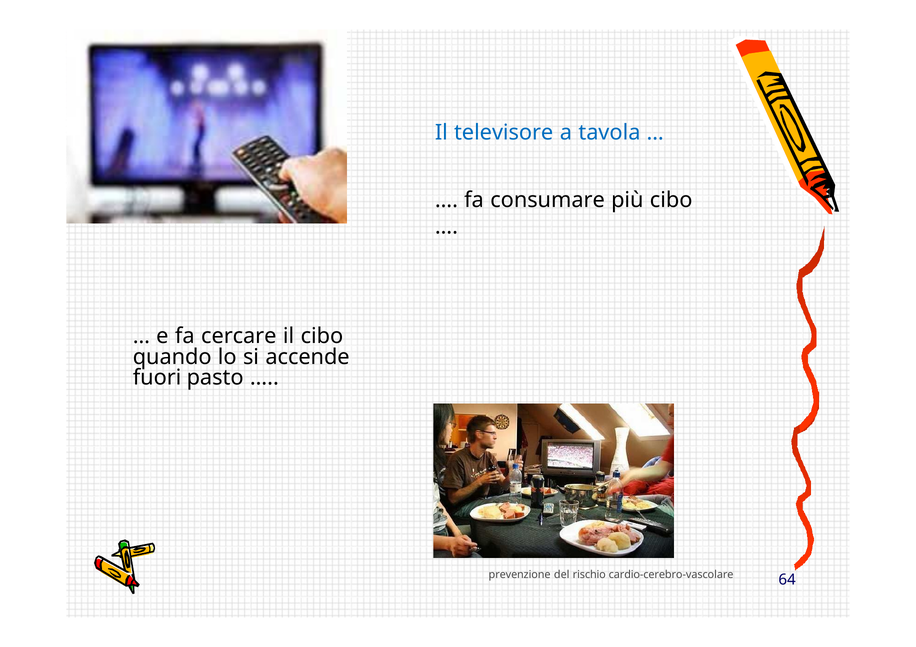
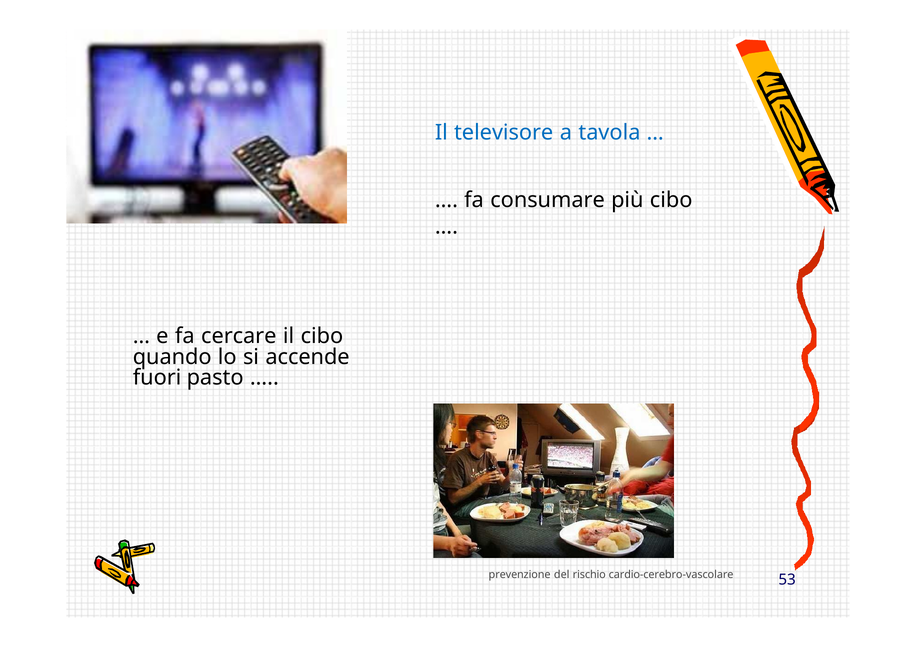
64: 64 -> 53 (787, 580)
